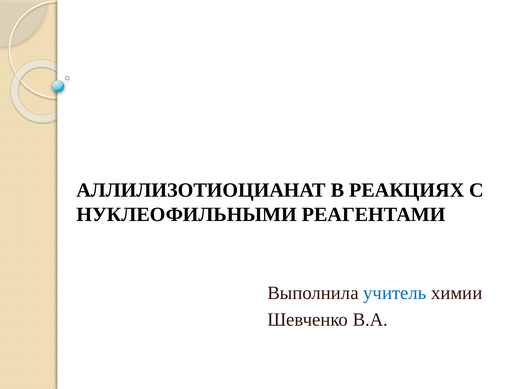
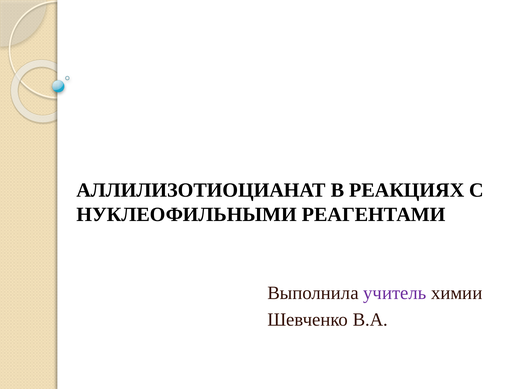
учитель colour: blue -> purple (395, 292)
